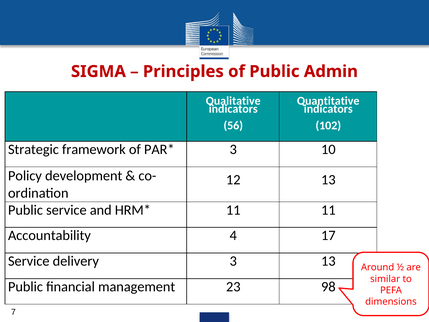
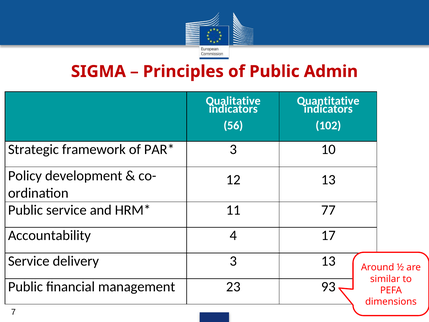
11 11: 11 -> 77 (328, 210)
98: 98 -> 93 (328, 286)
